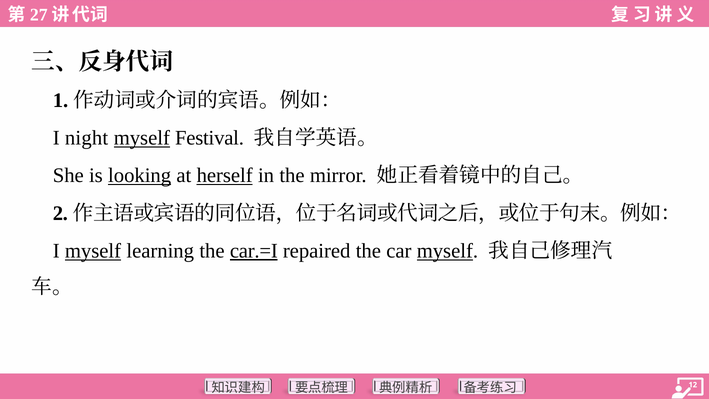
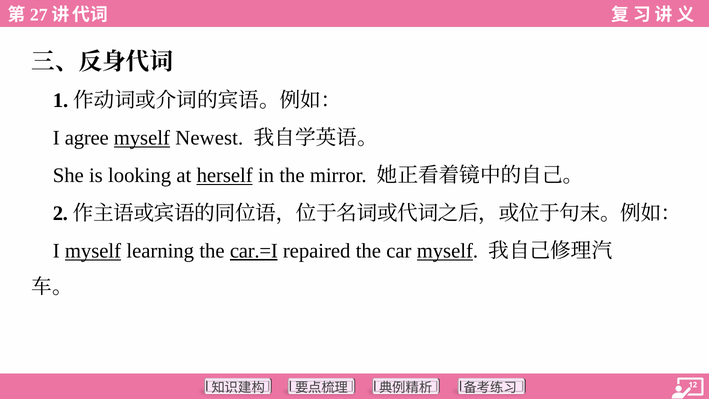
night: night -> agree (87, 138)
Festival: Festival -> Newest (209, 138)
looking underline: present -> none (140, 175)
